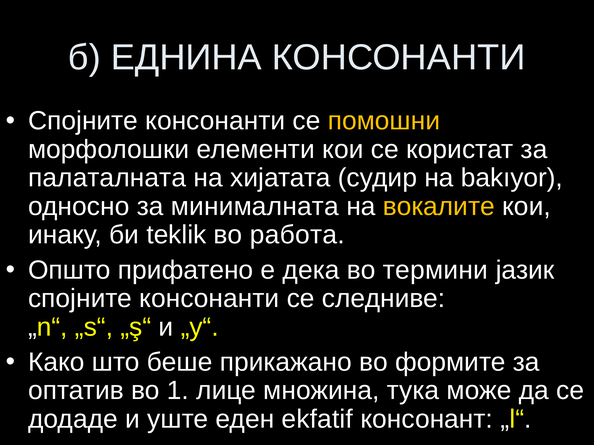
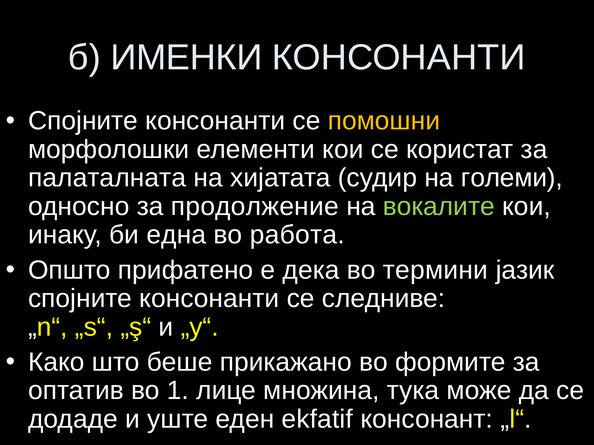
ЕДНИНА: ЕДНИНА -> ИМЕНКИ (186, 57)
bakıyor: bakıyor -> големи (512, 178)
минималната: минималната -> продолжение (255, 207)
вокалите colour: yellow -> light green (439, 207)
teklik: teklik -> една (176, 235)
